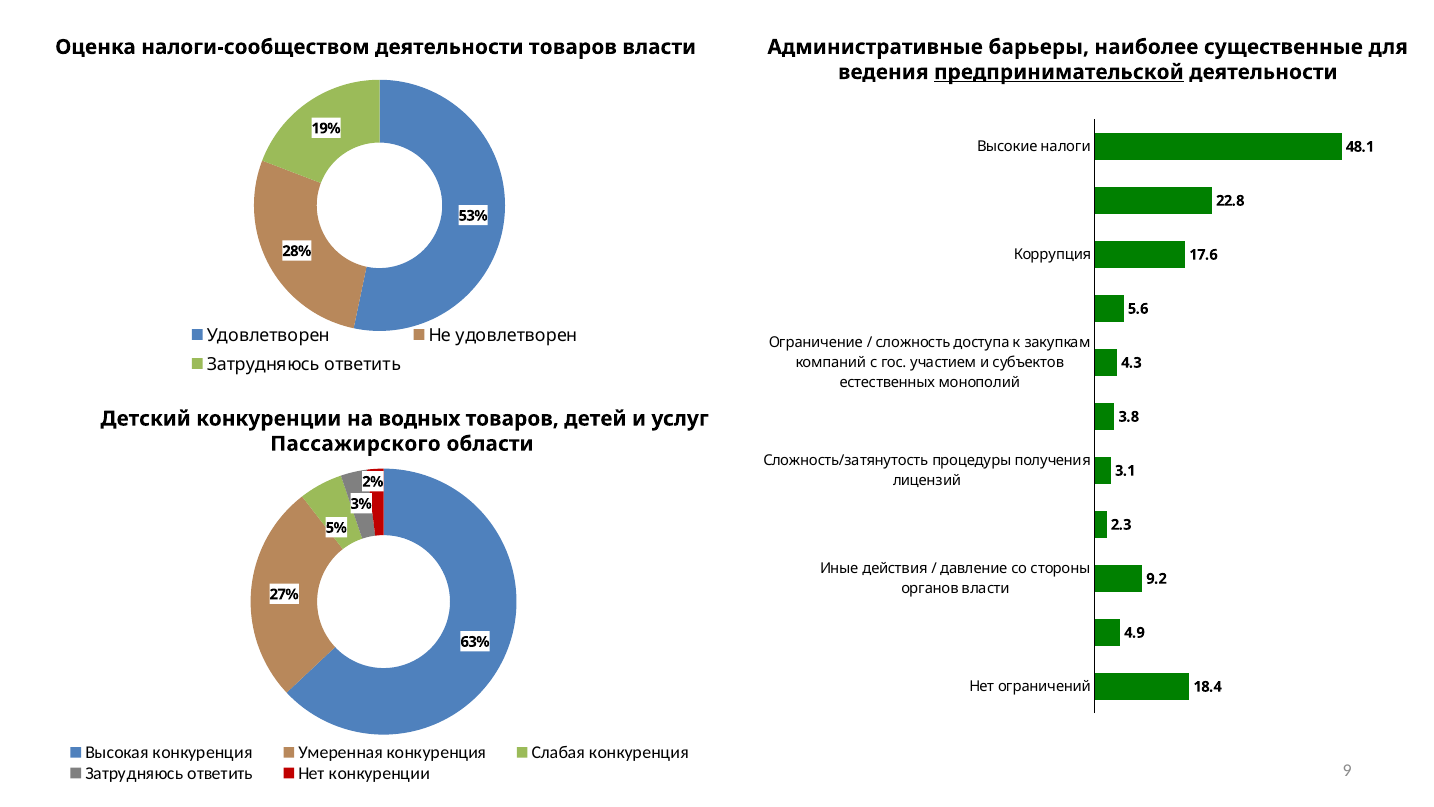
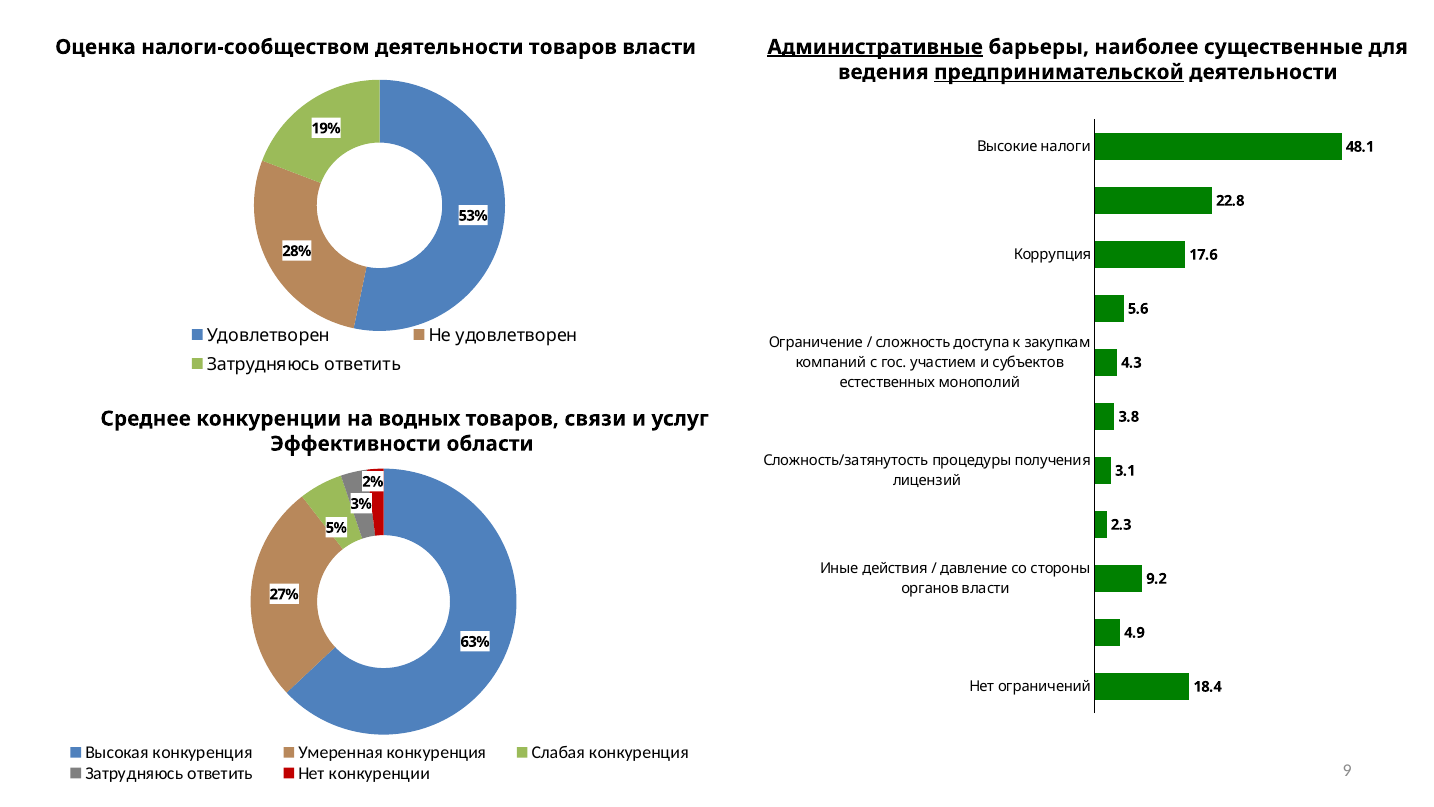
Административные underline: none -> present (875, 47)
Детский: Детский -> Среднее (146, 419)
детей: детей -> связи (595, 419)
Пассажирского: Пассажирского -> Эффективности (356, 444)
